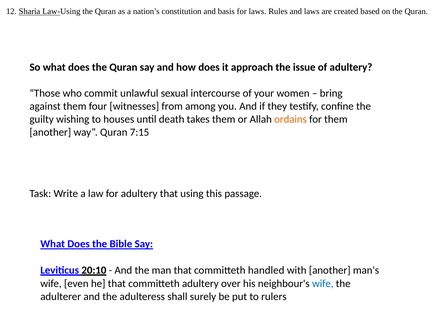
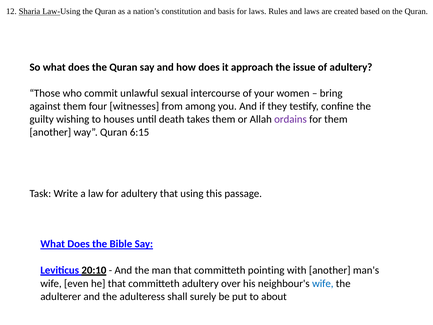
ordains colour: orange -> purple (291, 119)
7:15: 7:15 -> 6:15 (140, 132)
handled: handled -> pointing (266, 270)
rulers: rulers -> about (274, 296)
